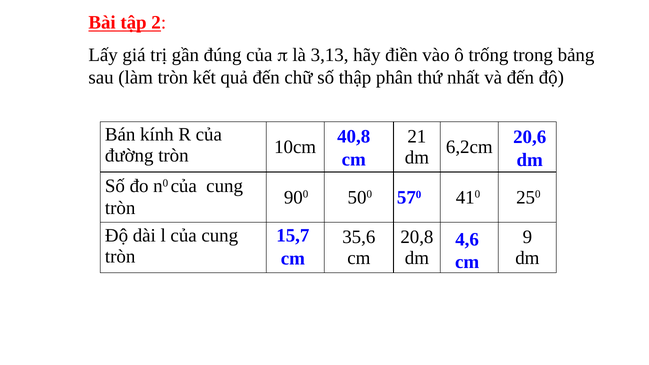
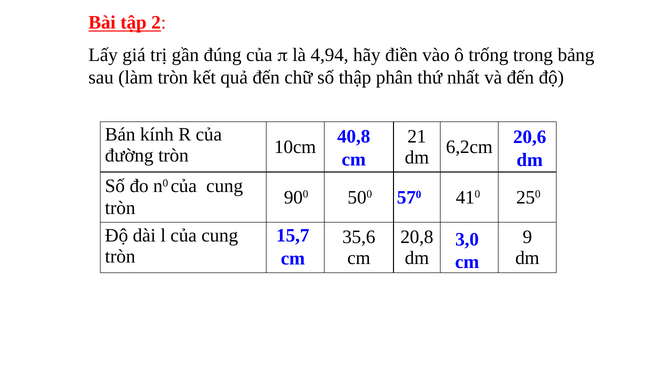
3,13: 3,13 -> 4,94 (330, 55)
4,6: 4,6 -> 3,0 (467, 239)
